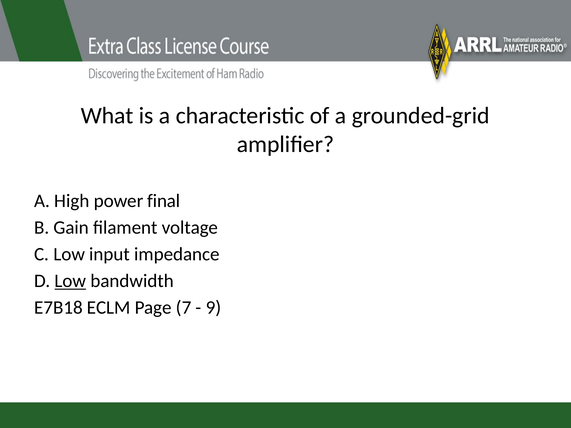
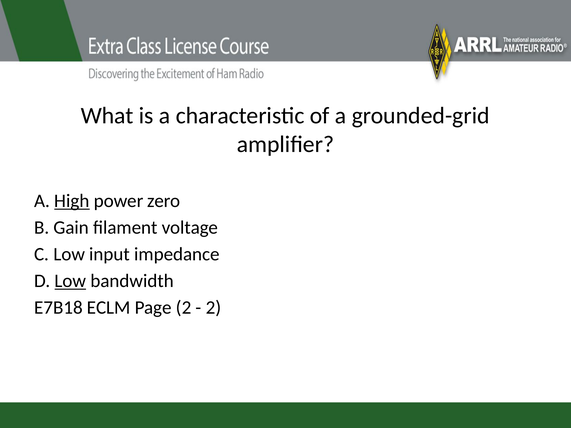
High underline: none -> present (72, 201)
final: final -> zero (164, 201)
Page 7: 7 -> 2 (184, 308)
9: 9 -> 2 (213, 308)
